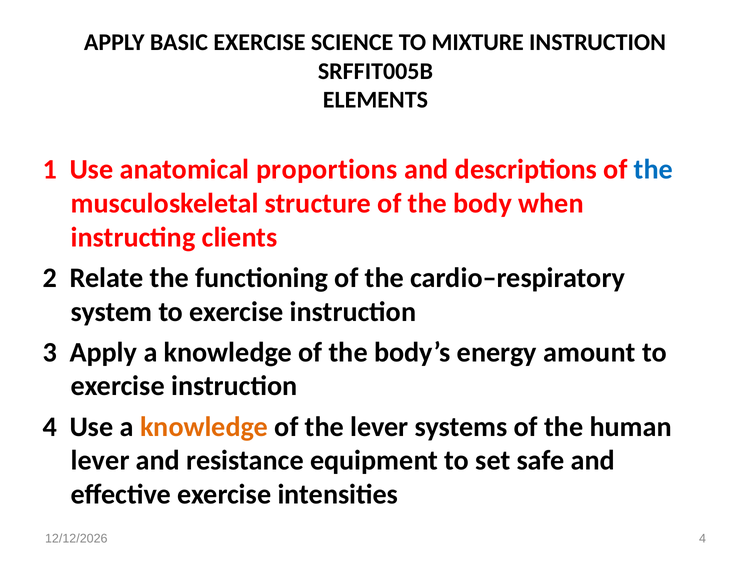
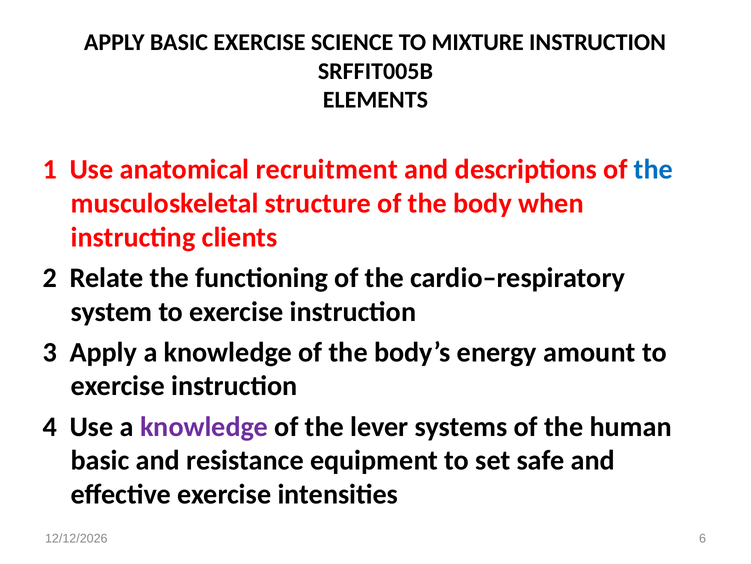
proportions: proportions -> recruitment (327, 169)
knowledge colour: orange -> purple (204, 426)
lever: lever -> basic (100, 460)
4: 4 -> 6 (703, 538)
